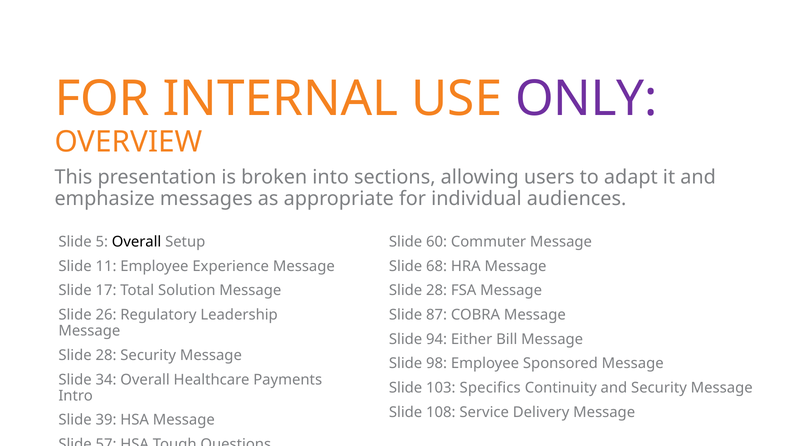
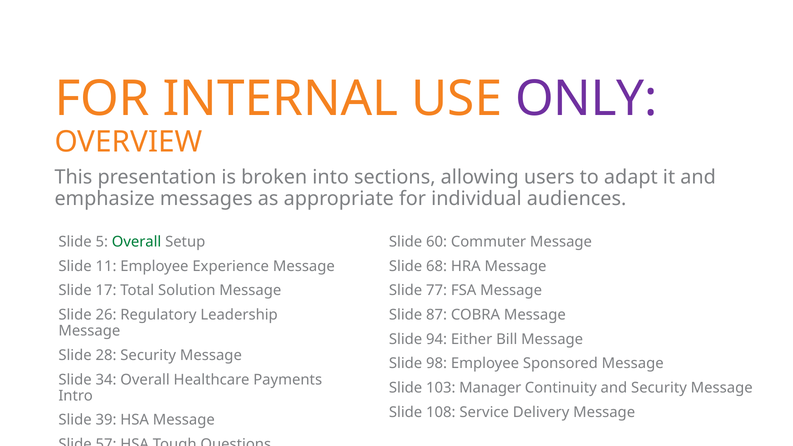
Overall colour: black -> green (137, 242)
28: 28 -> 77 (437, 291)
Specifics: Specifics -> Manager (490, 388)
